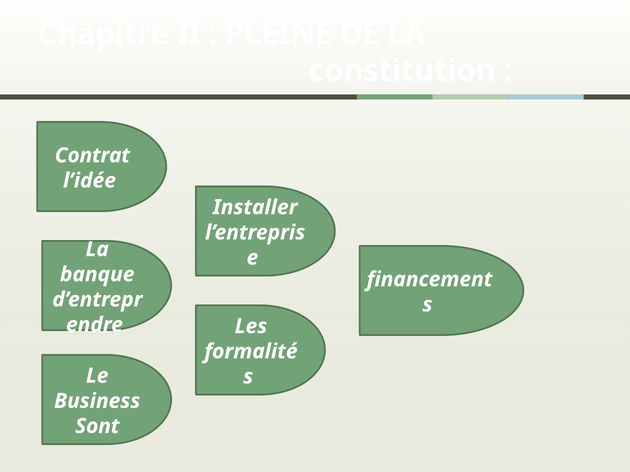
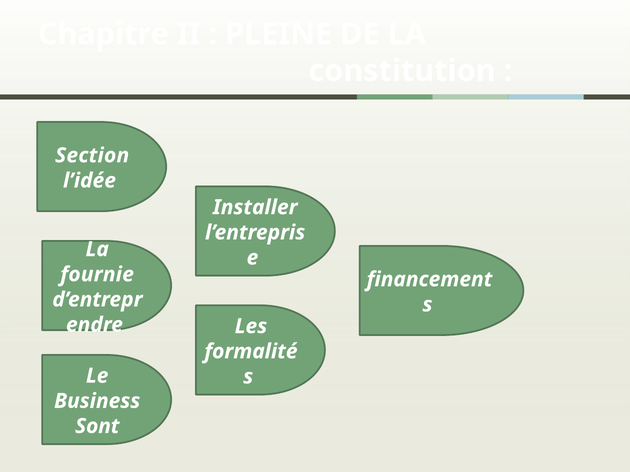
Contrat: Contrat -> Section (92, 156)
banque: banque -> fournie (97, 275)
